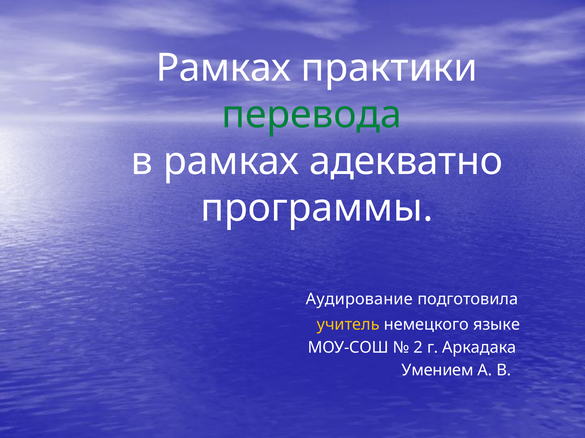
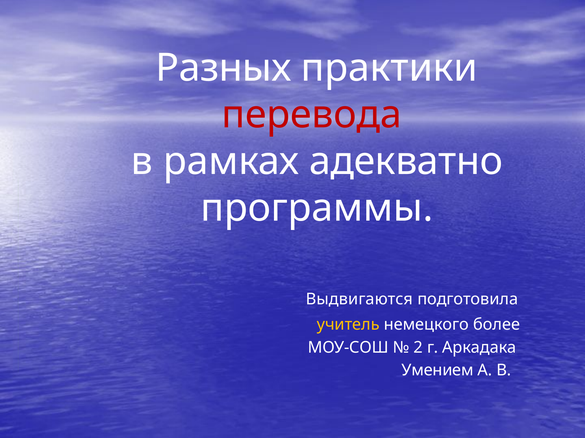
Рамках: Рамках -> Разных (223, 68)
перевода colour: green -> red (312, 115)
Аудирование: Аудирование -> Выдвигаются (359, 300)
языке: языке -> более (497, 325)
